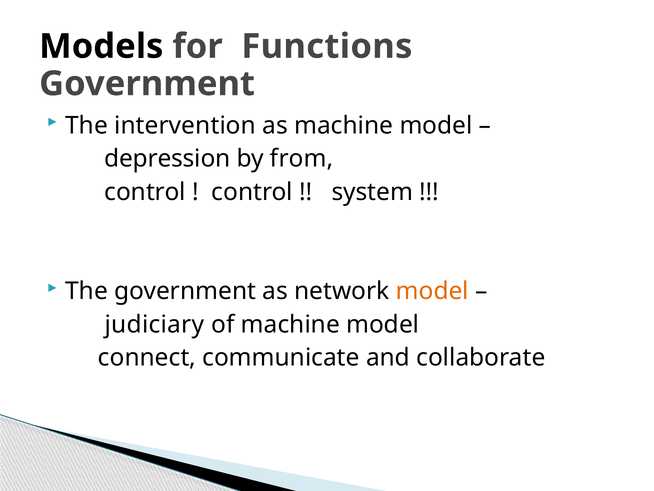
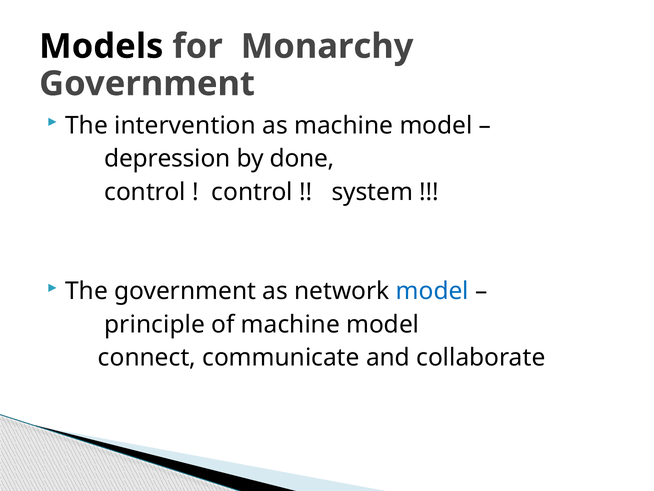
Functions: Functions -> Monarchy (327, 46)
from: from -> done (302, 159)
model colour: orange -> blue (432, 291)
judiciary: judiciary -> principle (155, 324)
